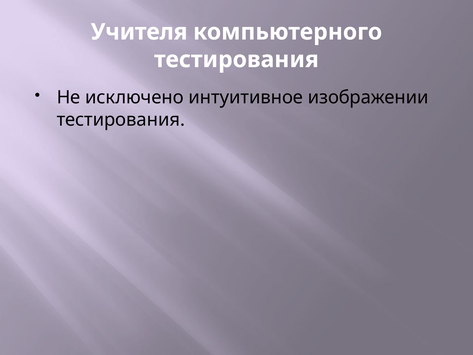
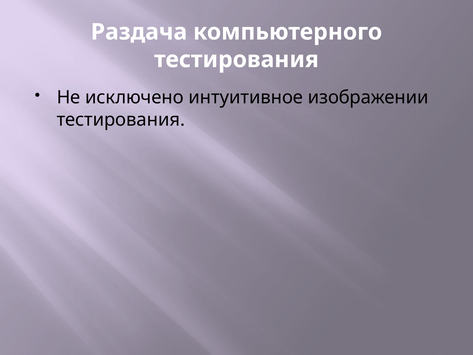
Учителя: Учителя -> Раздача (139, 32)
